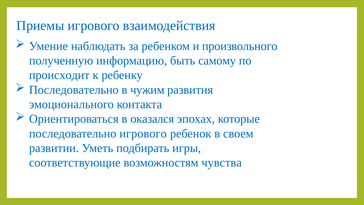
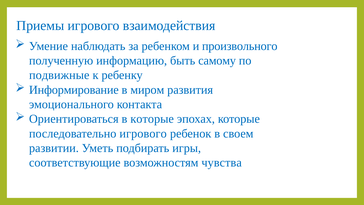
происходит: происходит -> подвижные (59, 75)
Последовательно: Последовательно -> Информирование (74, 90)
чужим: чужим -> миром (147, 90)
в оказался: оказался -> которые (152, 119)
